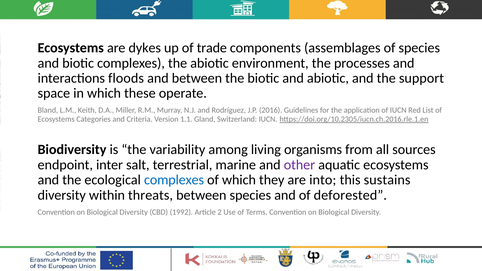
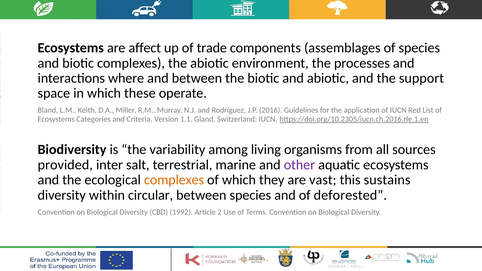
dykes: dykes -> affect (145, 48)
floods: floods -> where (126, 78)
endpoint: endpoint -> provided (65, 165)
complexes colour: blue -> orange (174, 180)
into: into -> vast (323, 180)
threats: threats -> circular (151, 195)
